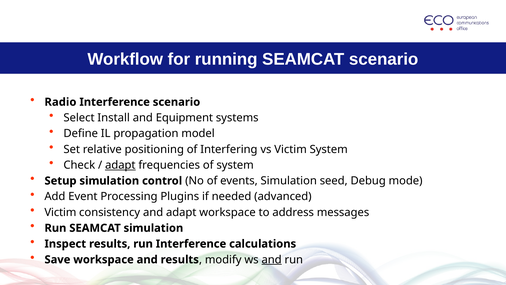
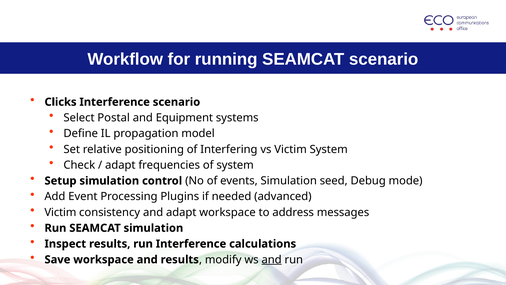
Radio: Radio -> Clicks (61, 102)
Install: Install -> Postal (114, 118)
adapt underline: present -> none (120, 165)
